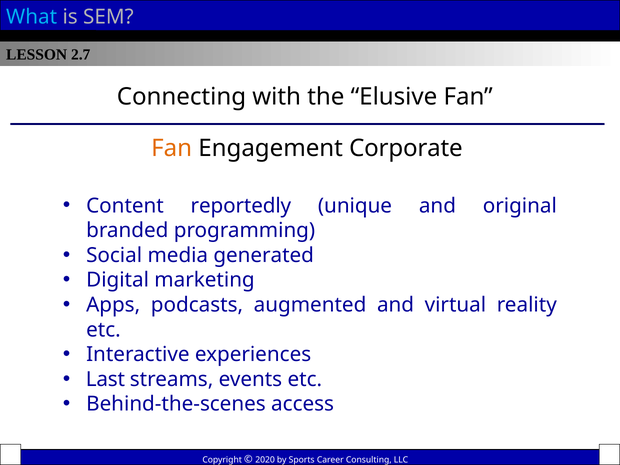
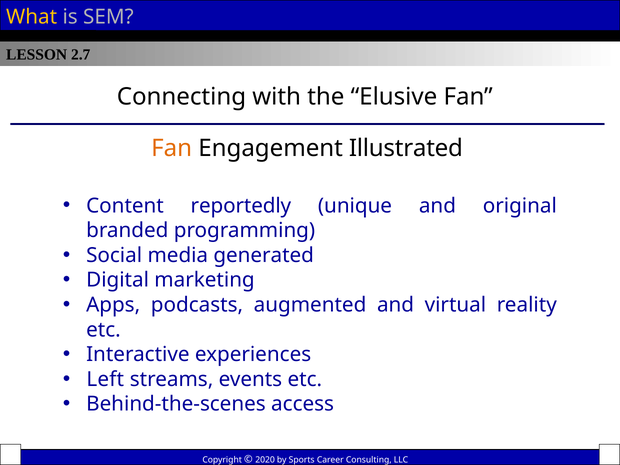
What colour: light blue -> yellow (32, 17)
Corporate: Corporate -> Illustrated (406, 148)
Last: Last -> Left (105, 379)
